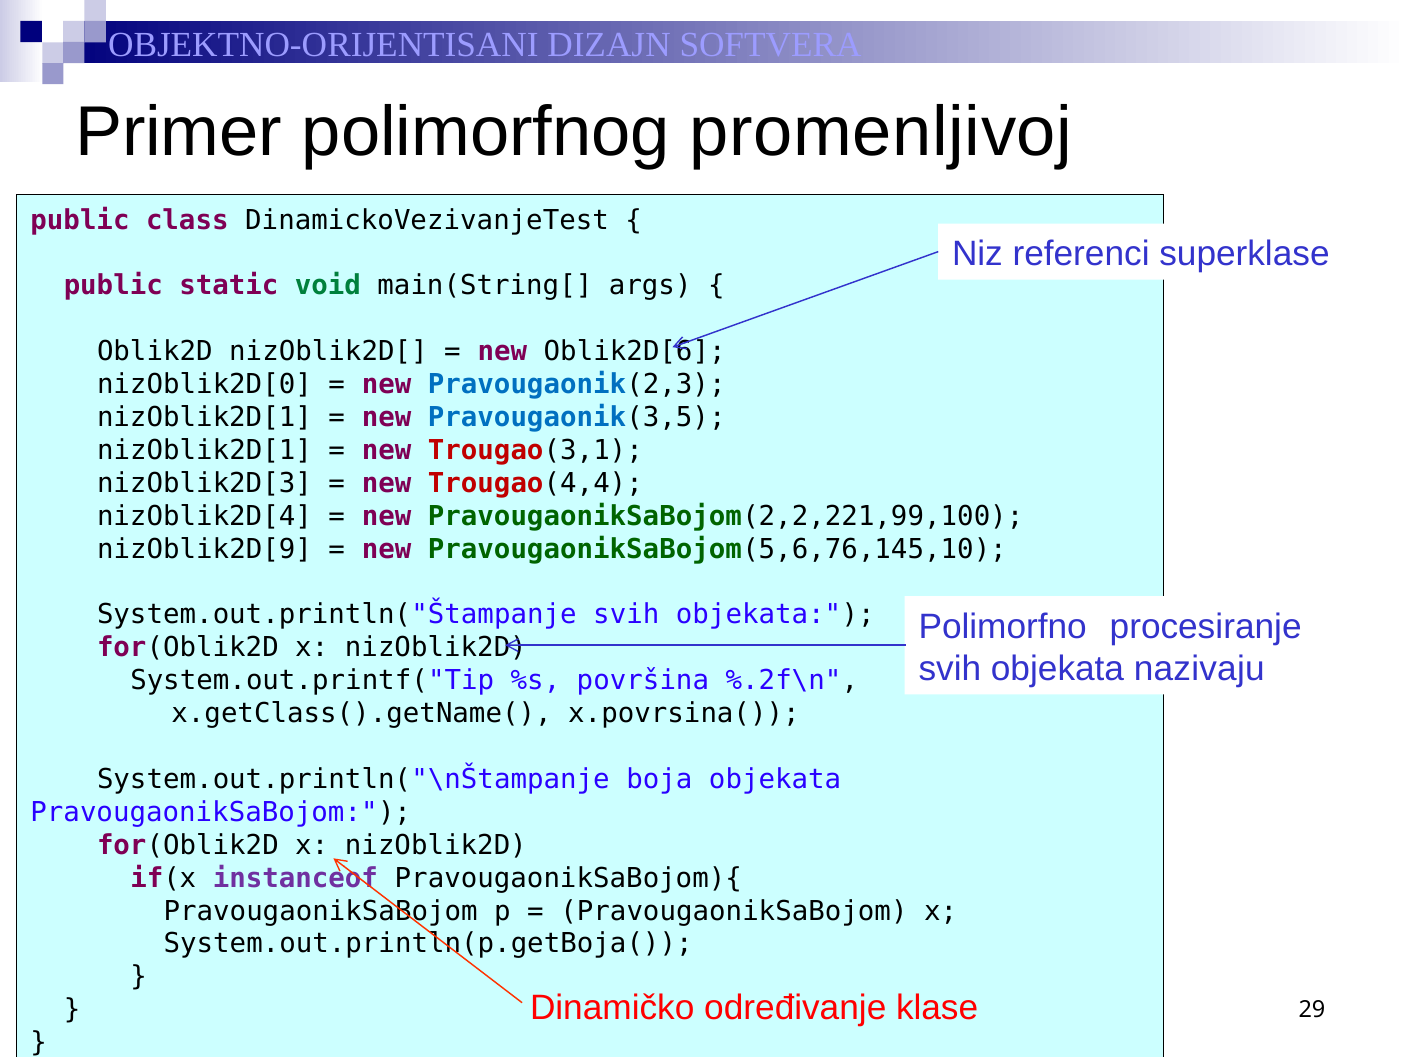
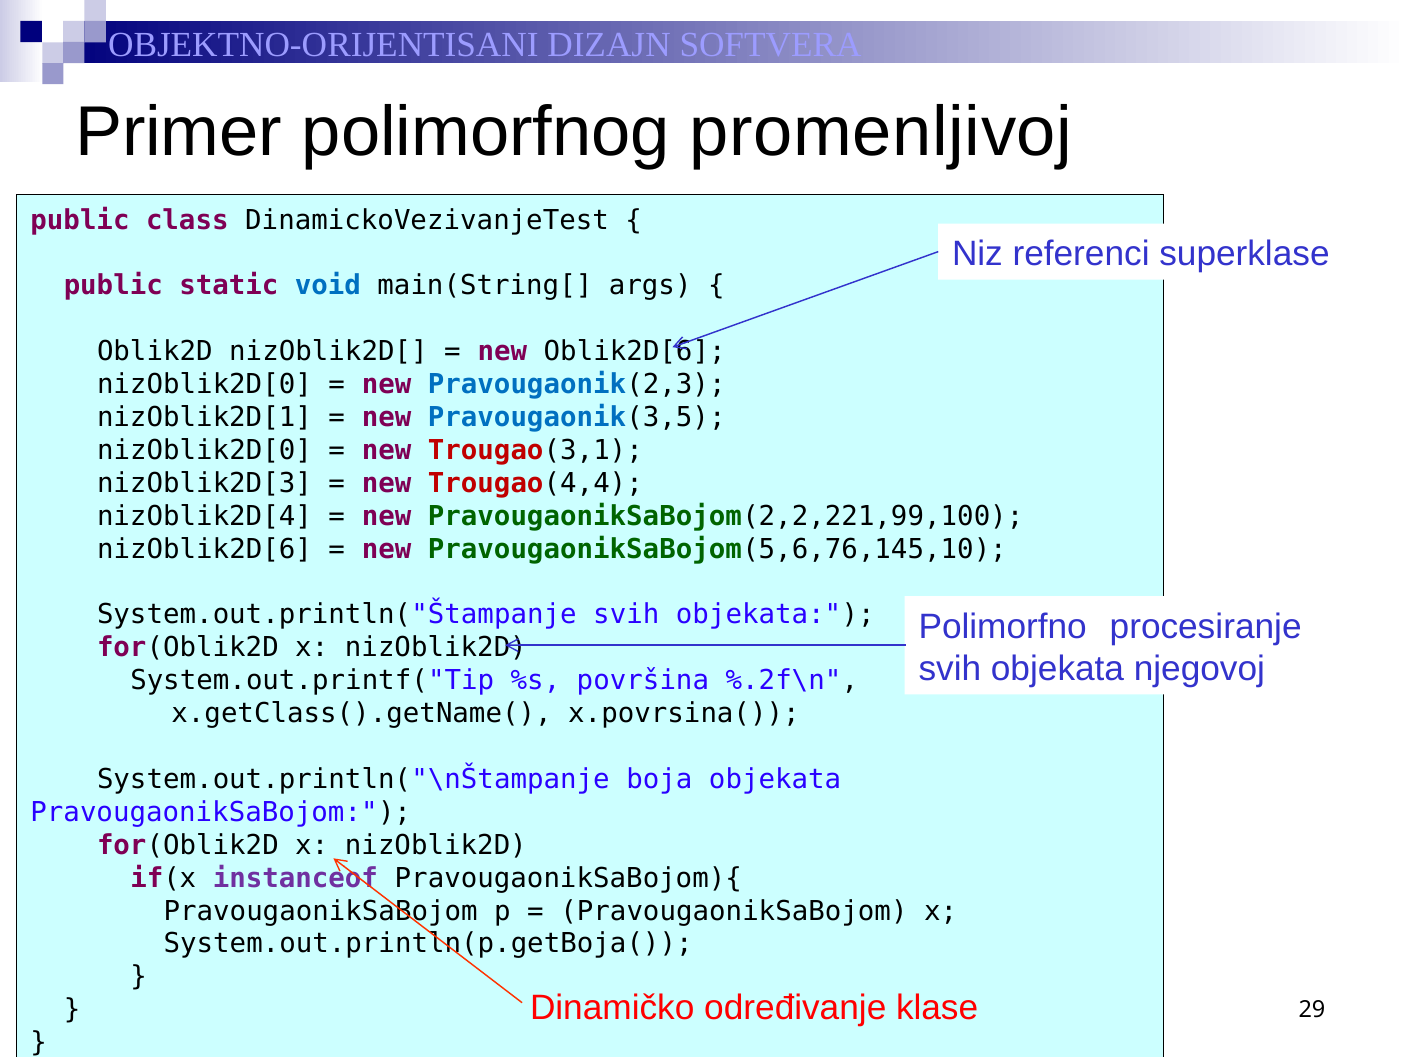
void colour: green -> blue (328, 286)
nizOblik2D[1: nizOblik2D[1 -> nizOblik2D[0 (204, 451)
nizOblik2D[9: nizOblik2D[9 -> nizOblik2D[6 (204, 549)
nazivaju: nazivaju -> njegovoj (1199, 669)
